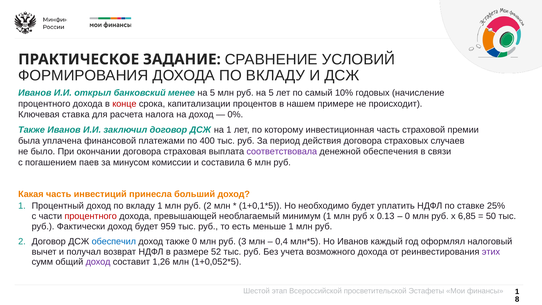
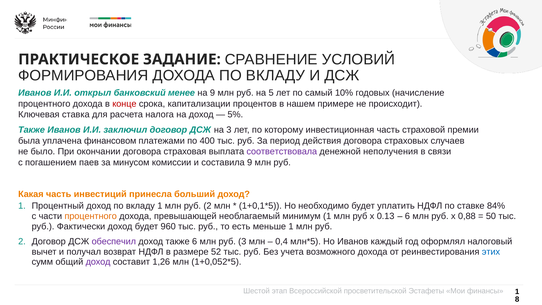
5: 5 -> 9 (212, 93)
0%: 0% -> 5% (235, 115)
на 1: 1 -> 3 (229, 130)
финансовой: финансовой -> финансовом (110, 141)
обеспечения: обеспечения -> неполучения (391, 152)
составила 6: 6 -> 9 (250, 162)
25%: 25% -> 84% (496, 206)
процентного colour: red -> orange (91, 216)
0: 0 -> 6 (407, 216)
6,85: 6,85 -> 0,88 (467, 216)
959: 959 -> 960 (168, 226)
обеспечил colour: blue -> purple (114, 241)
также 0: 0 -> 6 (195, 241)
этих colour: purple -> blue (491, 252)
